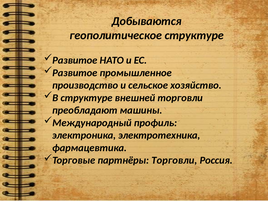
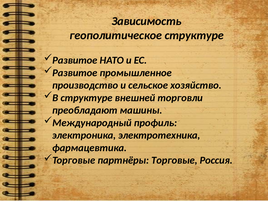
Добываются: Добываются -> Зависимость (147, 21)
партнёры Торговли: Торговли -> Торговые (174, 160)
